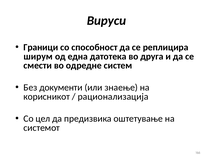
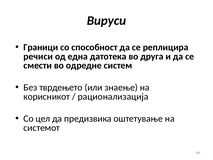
ширум: ширум -> речиси (38, 56)
документи: документи -> тврдењето (61, 87)
